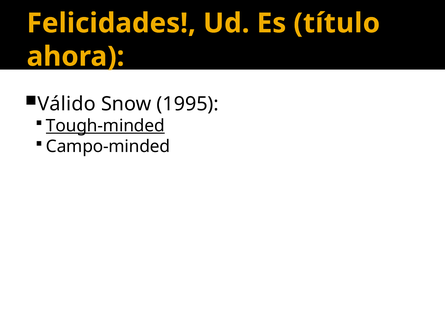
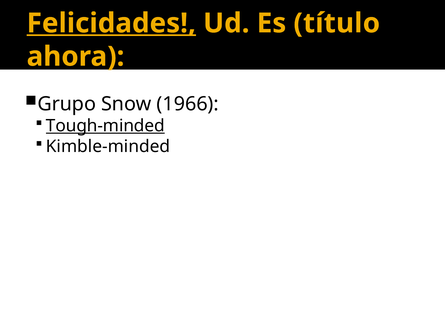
Felicidades underline: none -> present (111, 23)
Válido: Válido -> Grupo (67, 104)
1995: 1995 -> 1966 (188, 104)
Campo-minded: Campo-minded -> Kimble-minded (108, 147)
